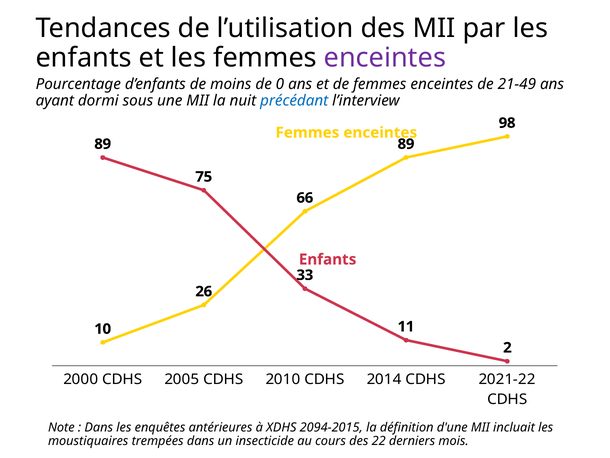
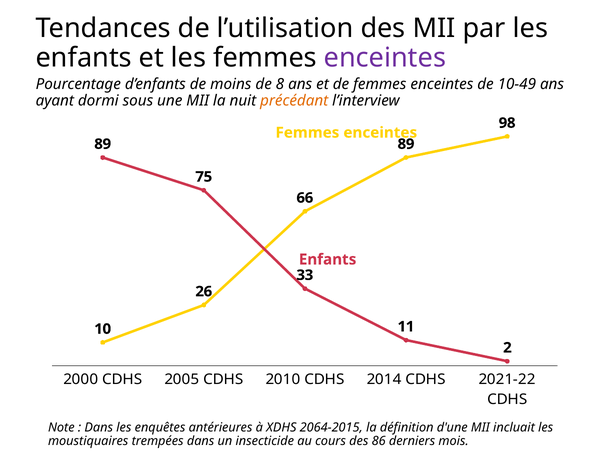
0: 0 -> 8 (280, 84)
21-49: 21-49 -> 10-49 (517, 84)
précédant colour: blue -> orange (294, 101)
2094-2015: 2094-2015 -> 2064-2015 (331, 427)
22: 22 -> 86 (379, 441)
